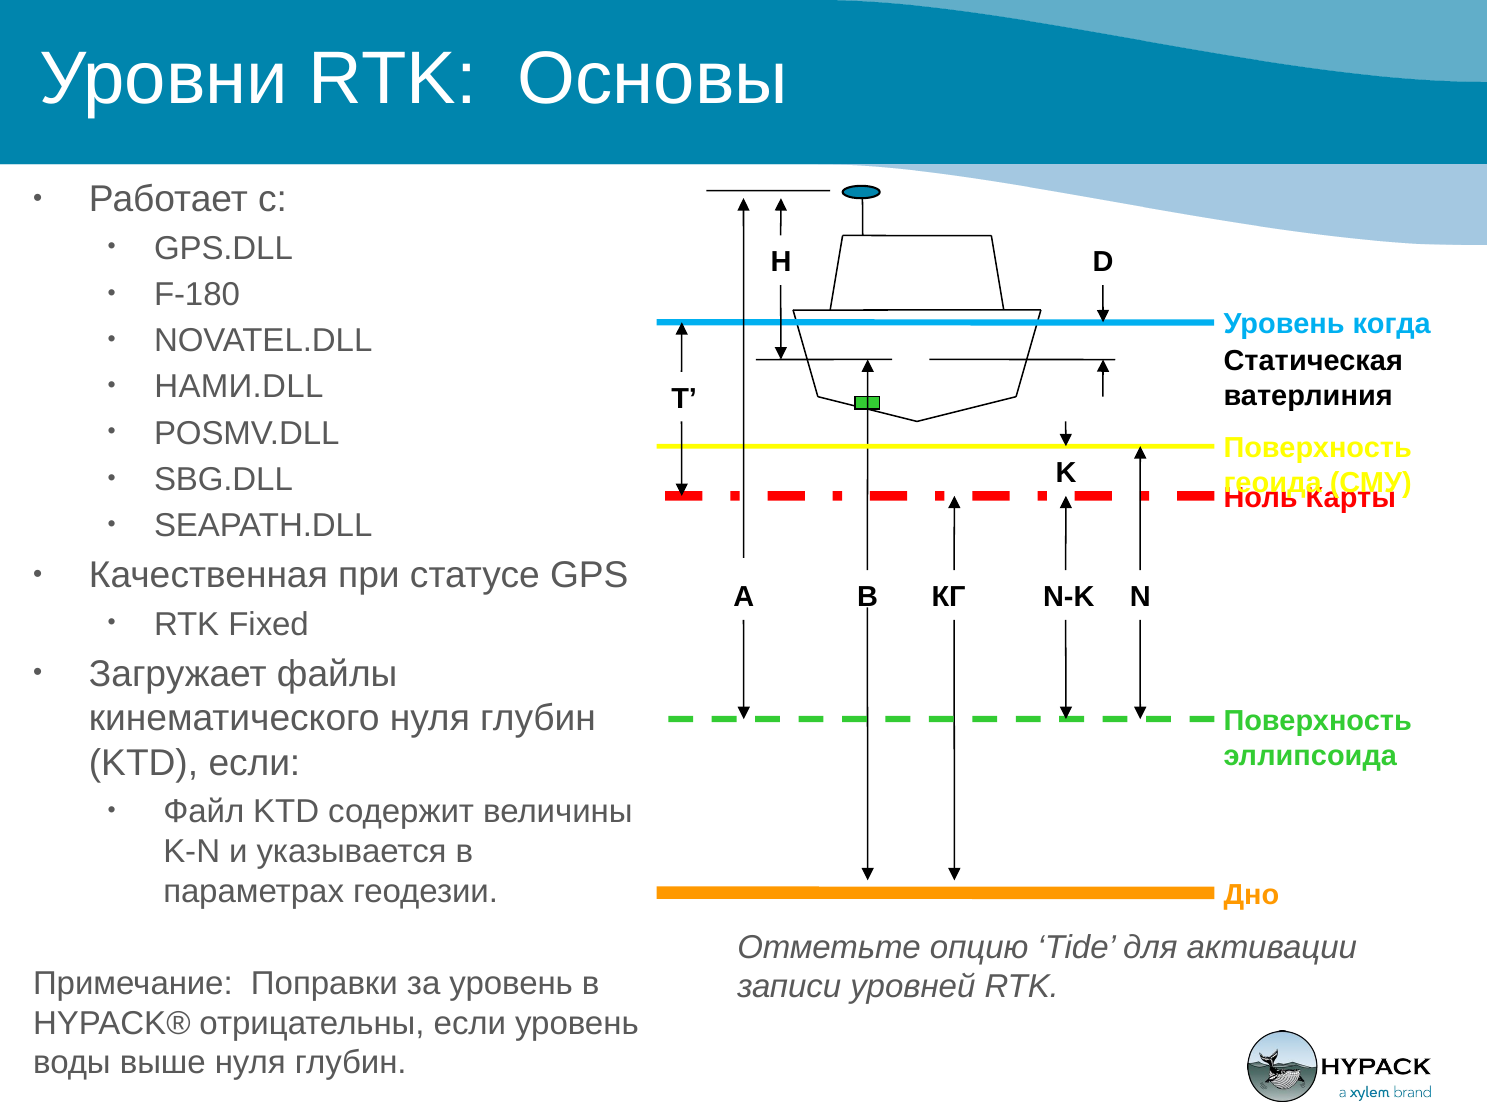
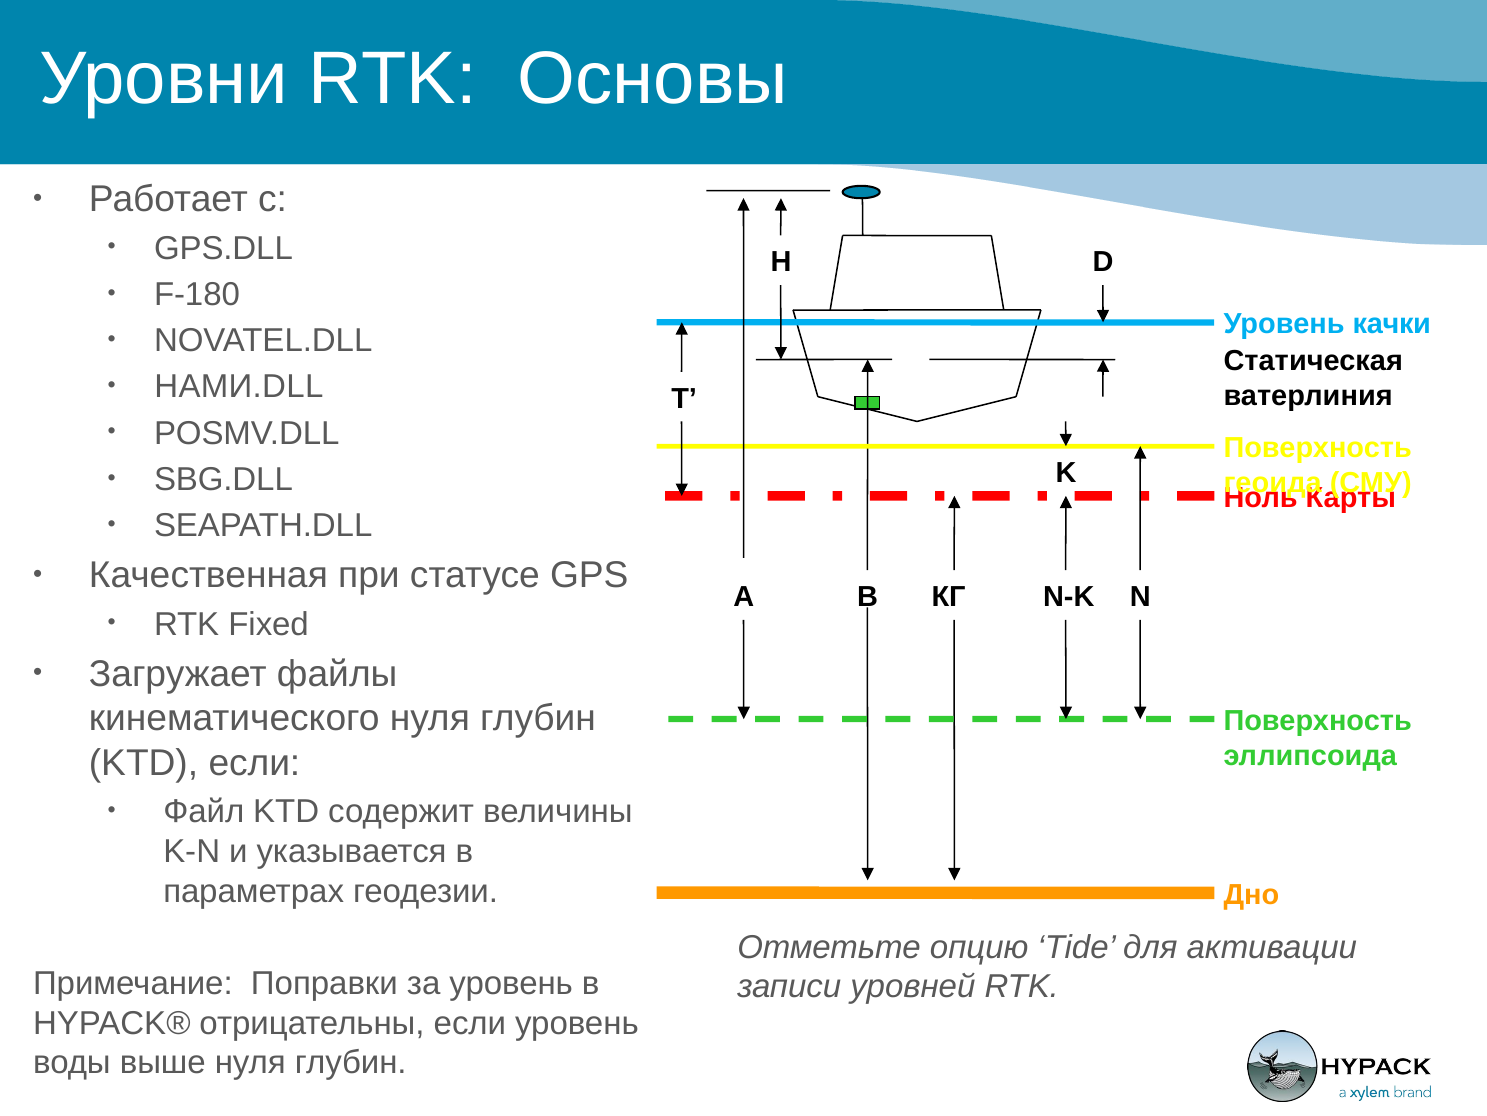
когда: когда -> качки (1392, 324)
